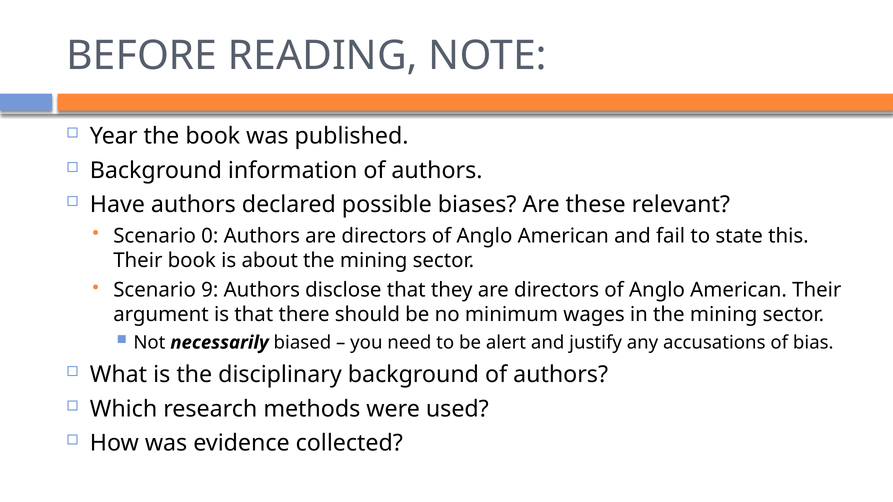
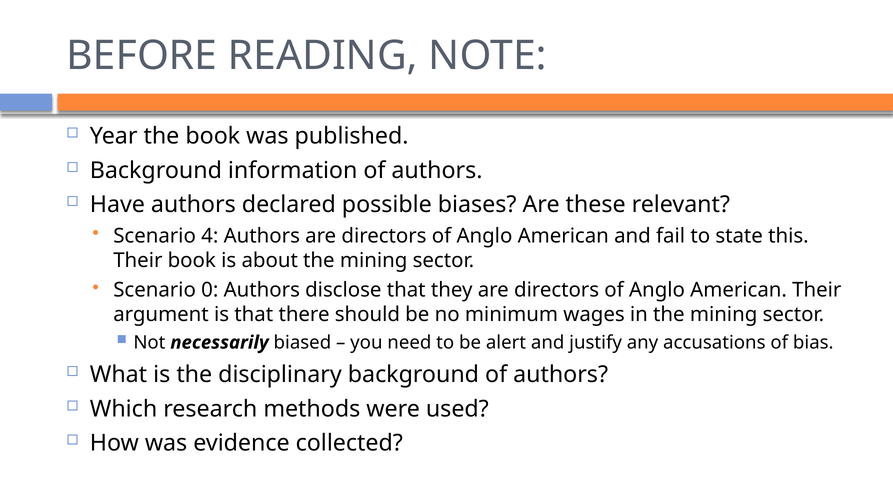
0: 0 -> 4 (210, 236)
9: 9 -> 0 (210, 290)
